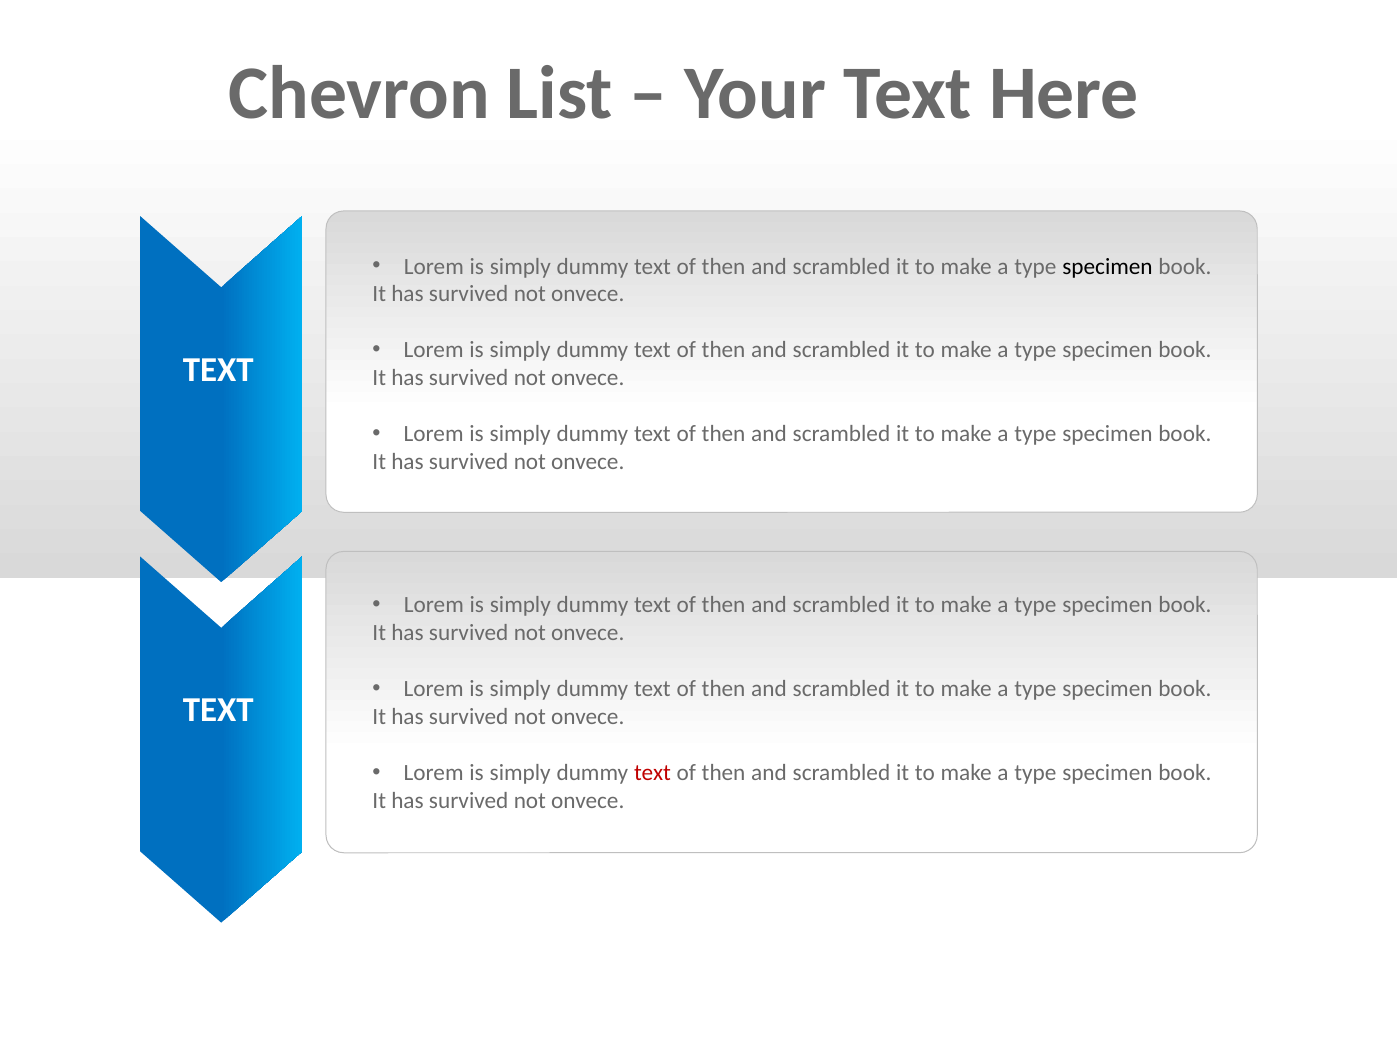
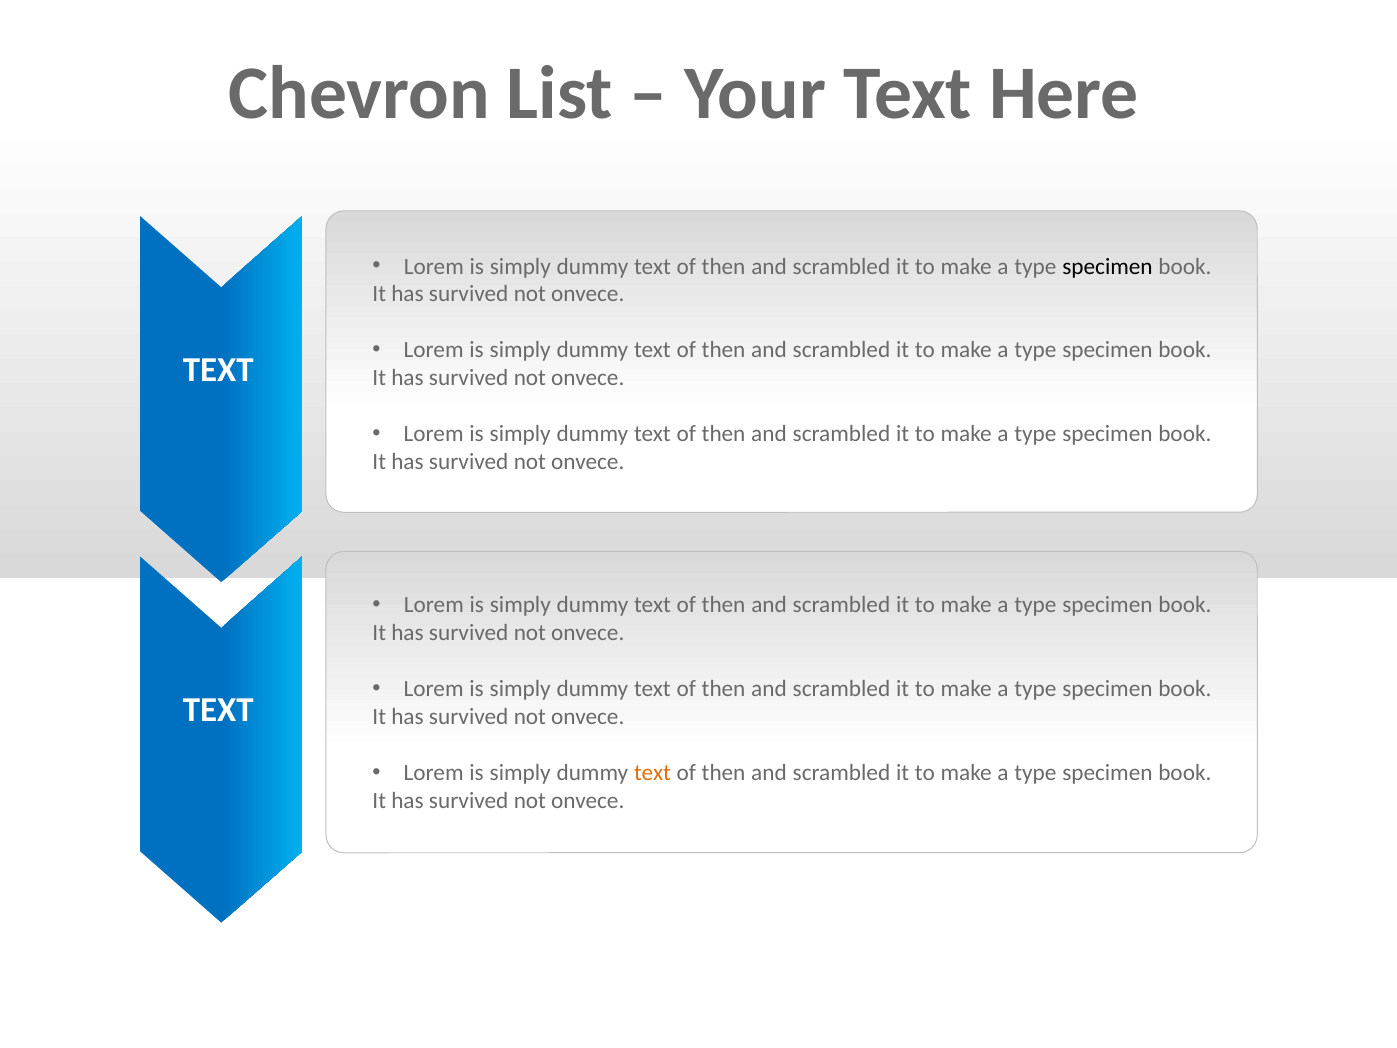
text colour: red -> orange (652, 772)
